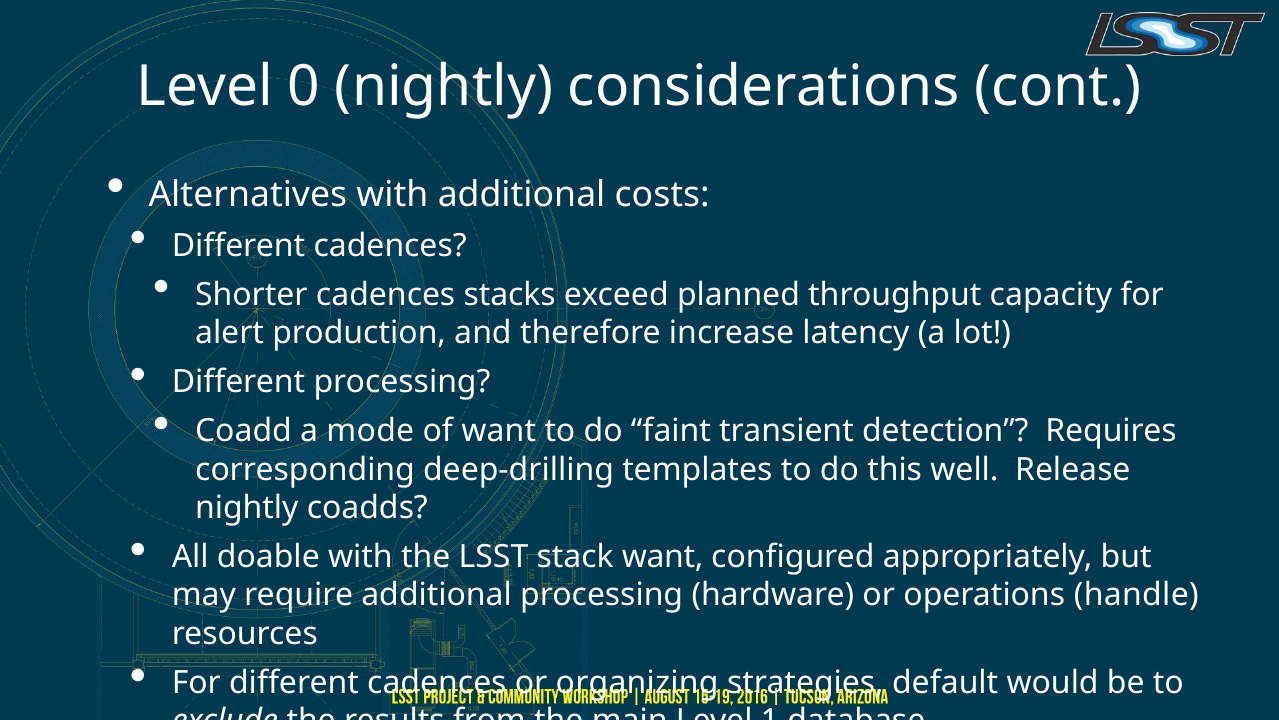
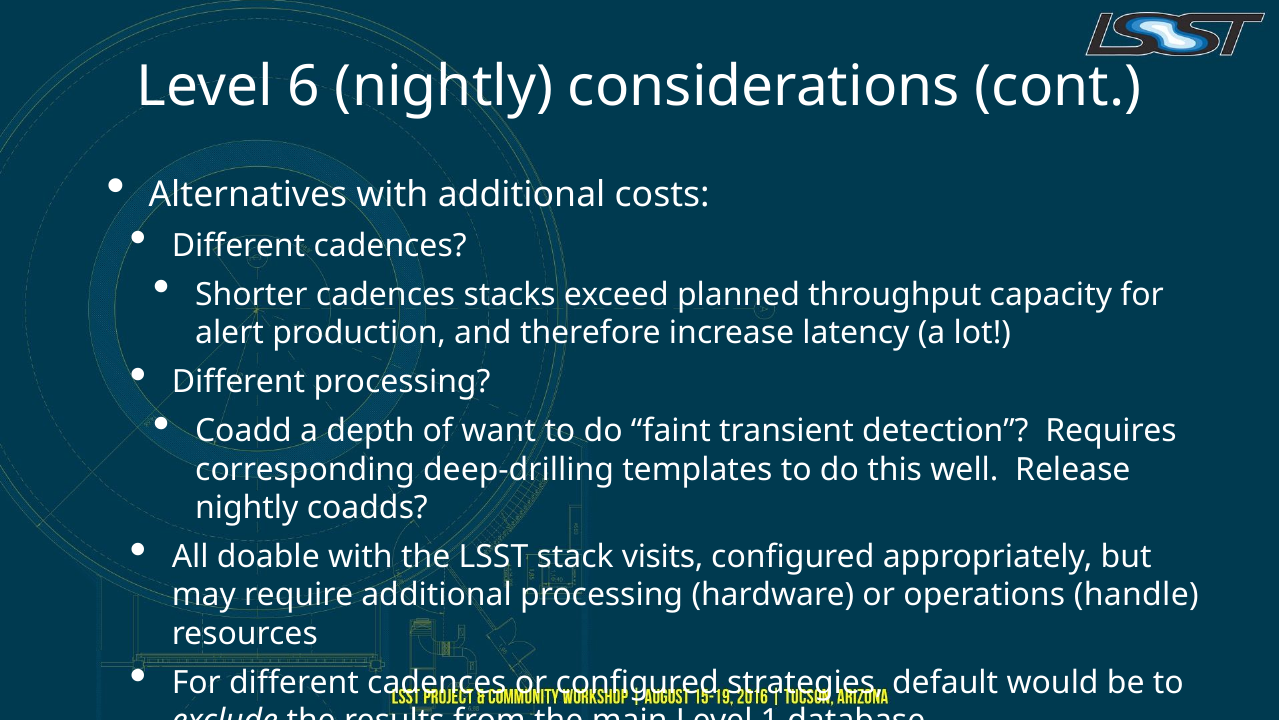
0: 0 -> 6 (304, 87)
mode: mode -> depth (371, 431)
stack want: want -> visits (663, 557)
or organizing: organizing -> configured (637, 682)
